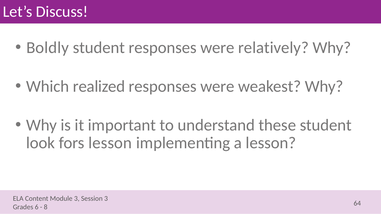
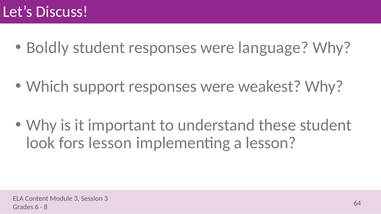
relatively: relatively -> language (273, 48)
realized: realized -> support (99, 86)
